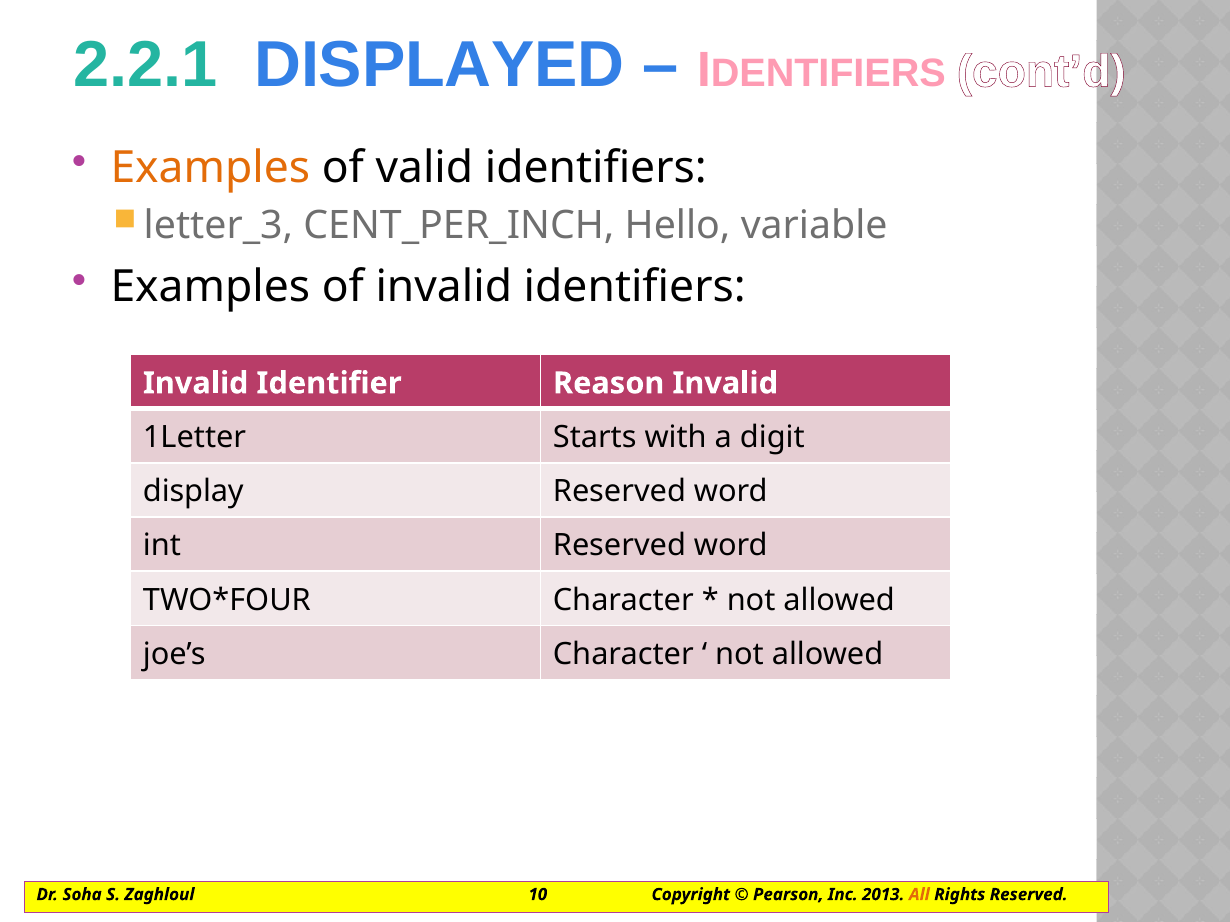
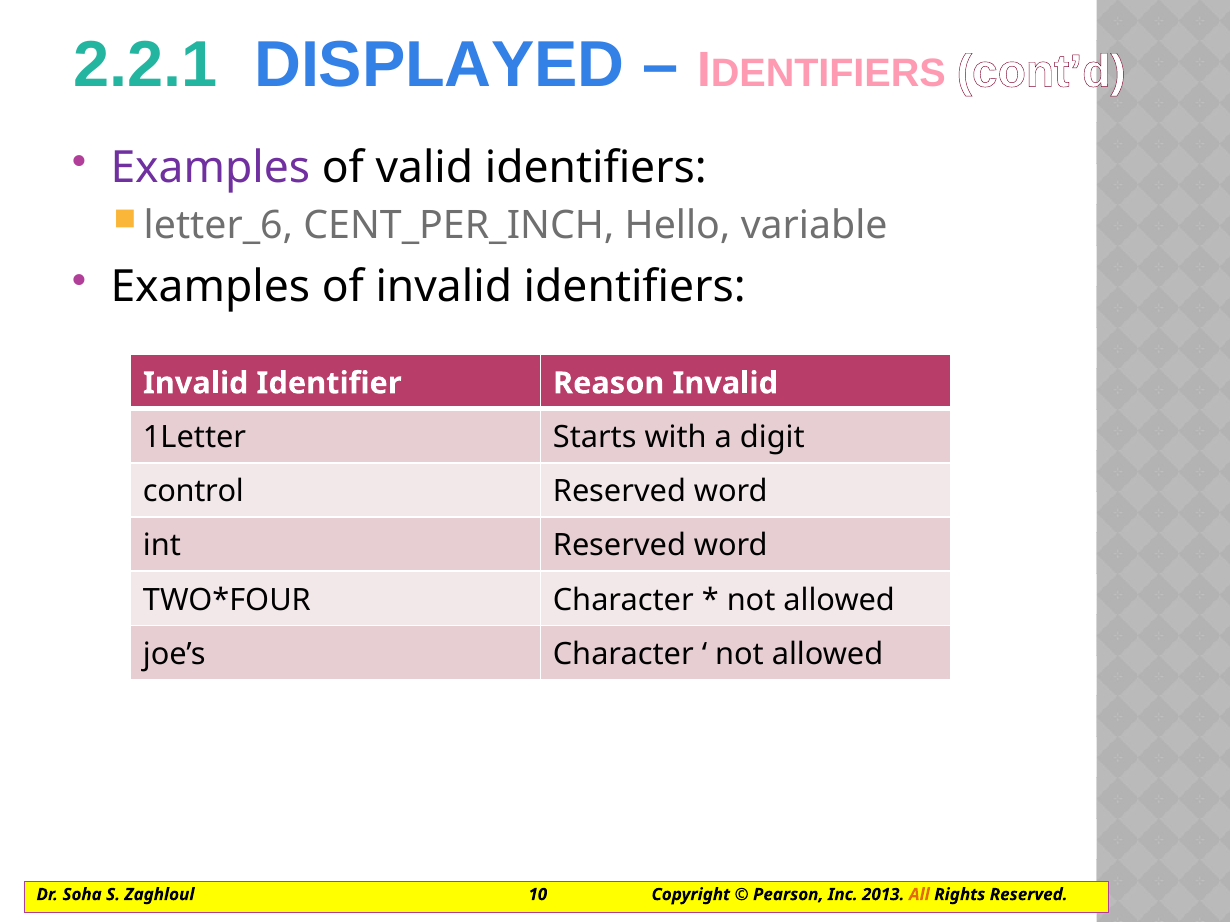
Examples colour: orange -> purple (210, 168)
letter_3: letter_3 -> letter_6 (218, 226)
display: display -> control (193, 492)
